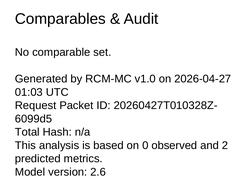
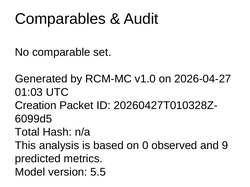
Request: Request -> Creation (36, 106)
2: 2 -> 9 (225, 146)
2.6: 2.6 -> 5.5 (98, 172)
